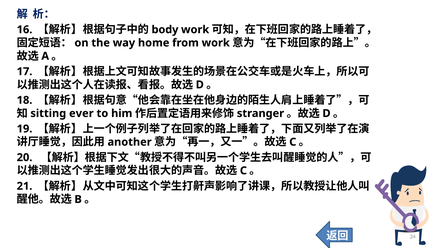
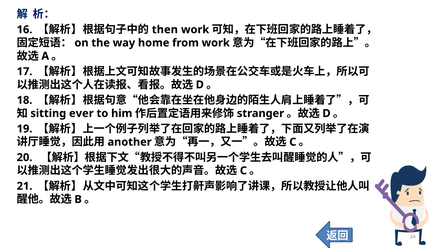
body: body -> then (165, 30)
